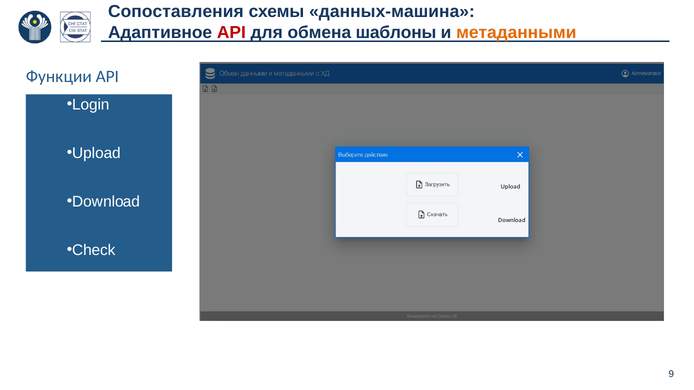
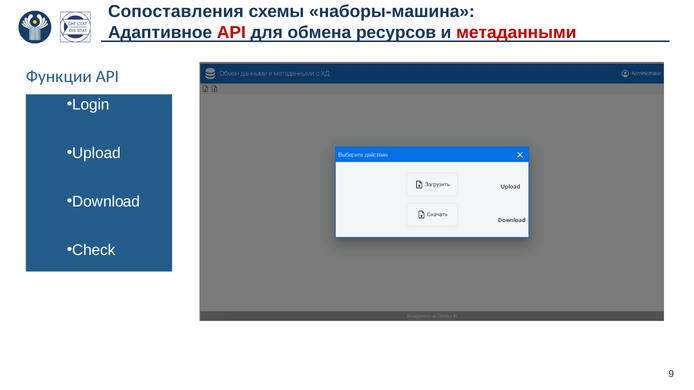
данных-машина: данных-машина -> наборы-машина (392, 12)
шаблоны: шаблоны -> ресурсов (396, 32)
метаданными colour: orange -> red (516, 32)
